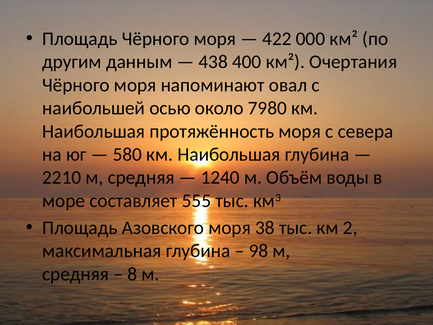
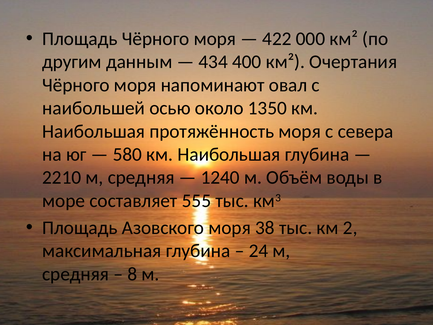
438: 438 -> 434 (213, 62)
7980: 7980 -> 1350 (267, 108)
98: 98 -> 24 (258, 251)
